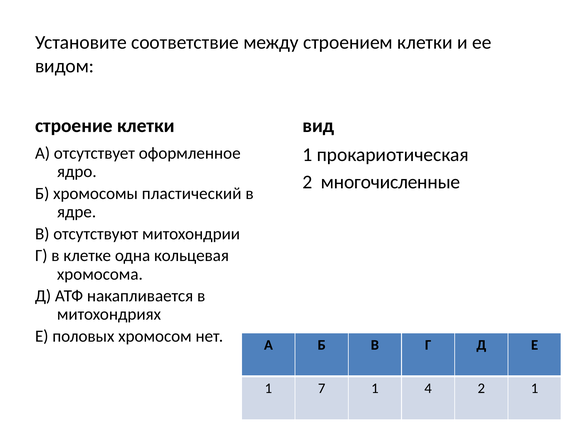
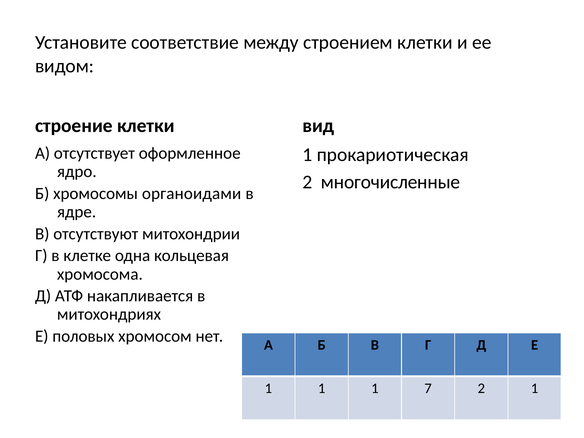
пластический: пластический -> органоидами (192, 194)
7: 7 -> 1 (322, 388)
4: 4 -> 7 (428, 388)
